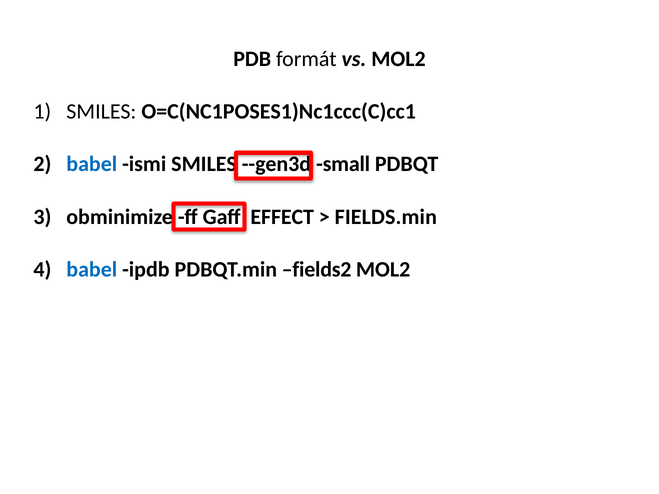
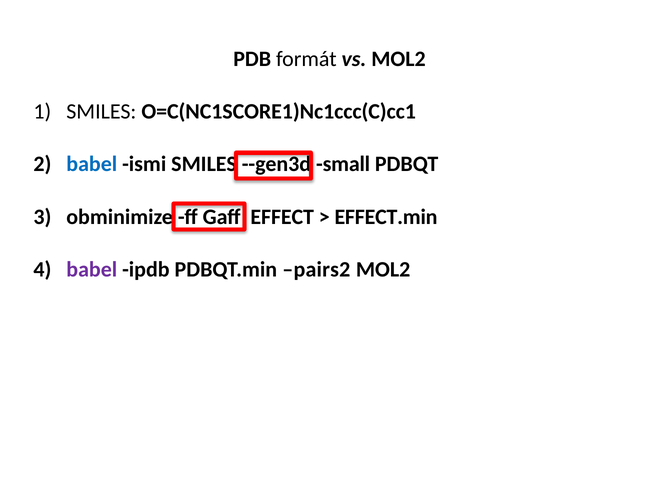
O=C(NC1POSES1)Nc1ccc(C)cc1: O=C(NC1POSES1)Nc1ccc(C)cc1 -> O=C(NC1SCORE1)Nc1ccc(C)cc1 (279, 112)
FIELDS.min: FIELDS.min -> EFFECT.min (386, 217)
babel colour: blue -> purple (92, 270)
fields2: fields2 -> pairs2 (316, 270)
